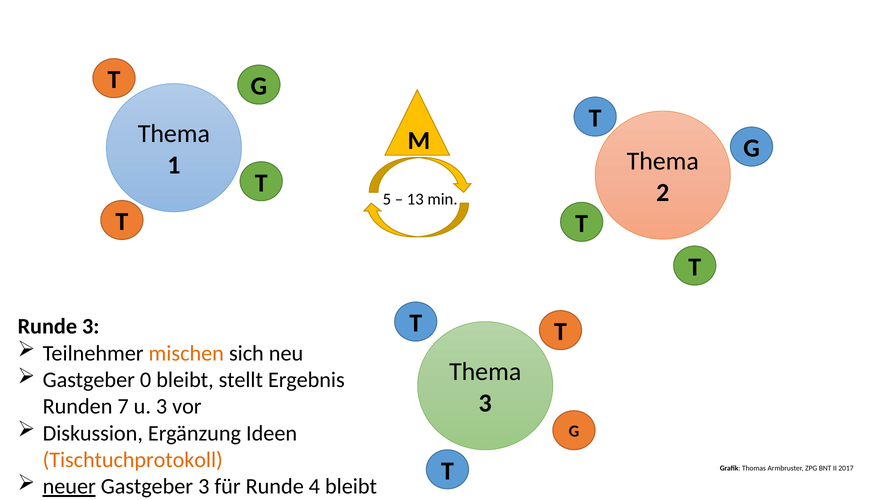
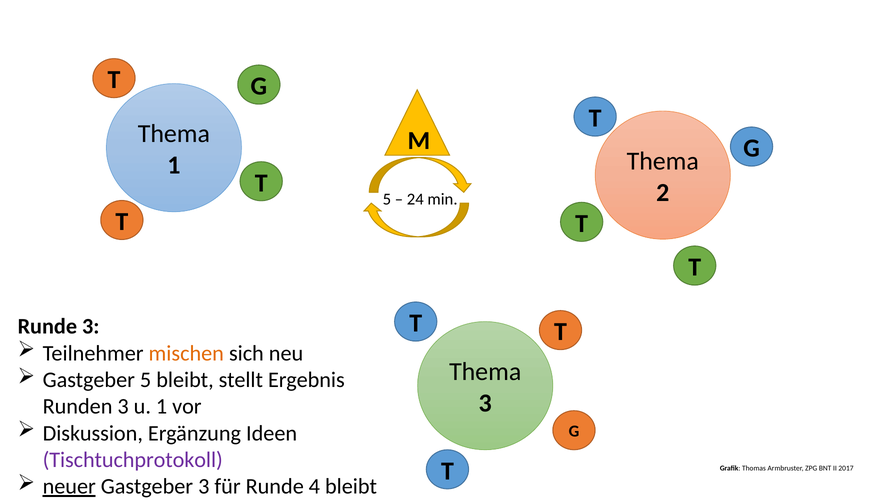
13: 13 -> 24 (415, 199)
Gastgeber 0: 0 -> 5 (146, 380)
Runden 7: 7 -> 3 (123, 407)
u 3: 3 -> 1 (162, 407)
Tischtuchprotokoll colour: orange -> purple (133, 460)
